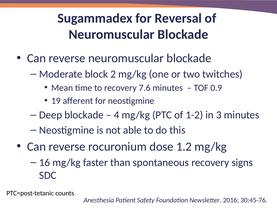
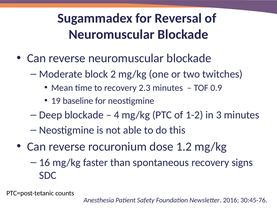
7.6: 7.6 -> 2.3 (145, 88)
afferent: afferent -> baseline (78, 101)
